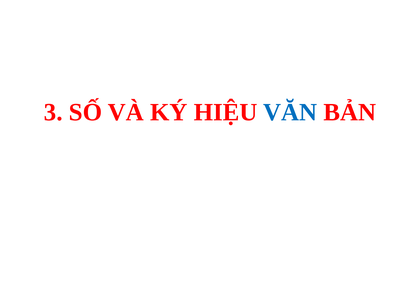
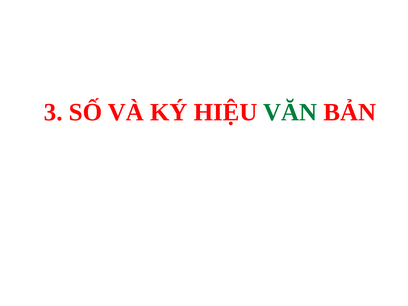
VĂN colour: blue -> green (290, 112)
